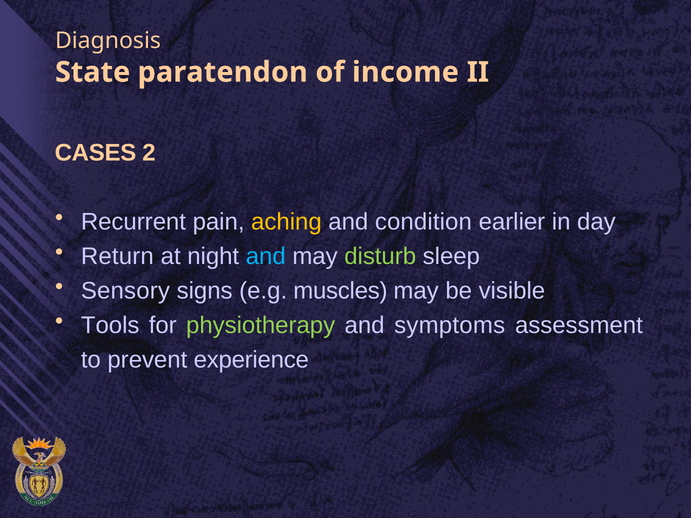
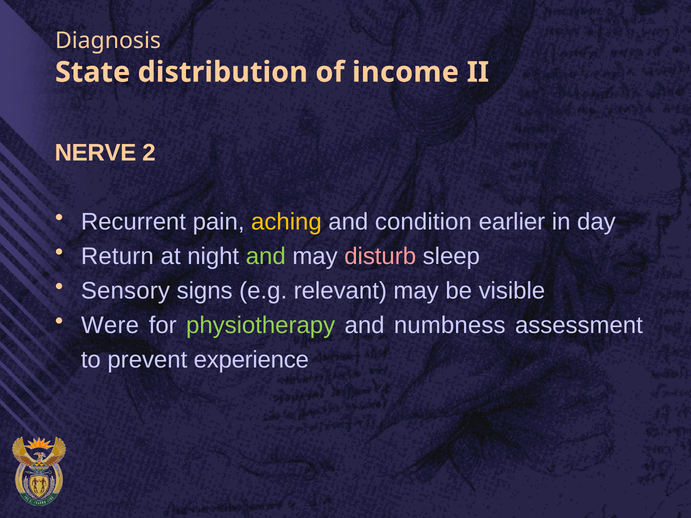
paratendon: paratendon -> distribution (223, 72)
CASES: CASES -> NERVE (95, 153)
and colour: light blue -> light green (266, 257)
disturb colour: light green -> pink (380, 257)
muscles: muscles -> relevant (340, 291)
Tools: Tools -> Were (110, 326)
symptoms: symptoms -> numbness (450, 326)
